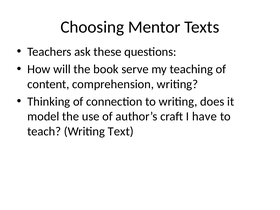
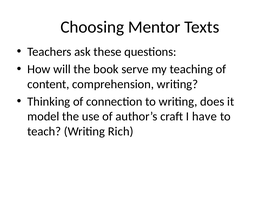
Text: Text -> Rich (121, 131)
